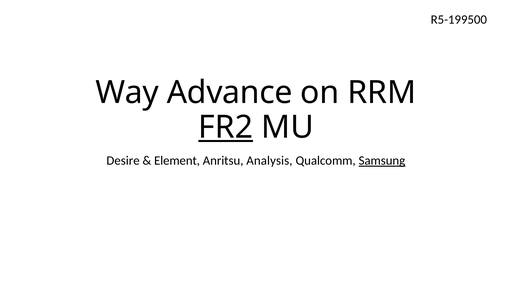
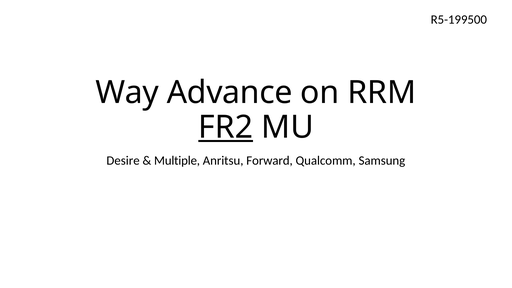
Element: Element -> Multiple (177, 161)
Analysis: Analysis -> Forward (270, 161)
Samsung underline: present -> none (382, 161)
